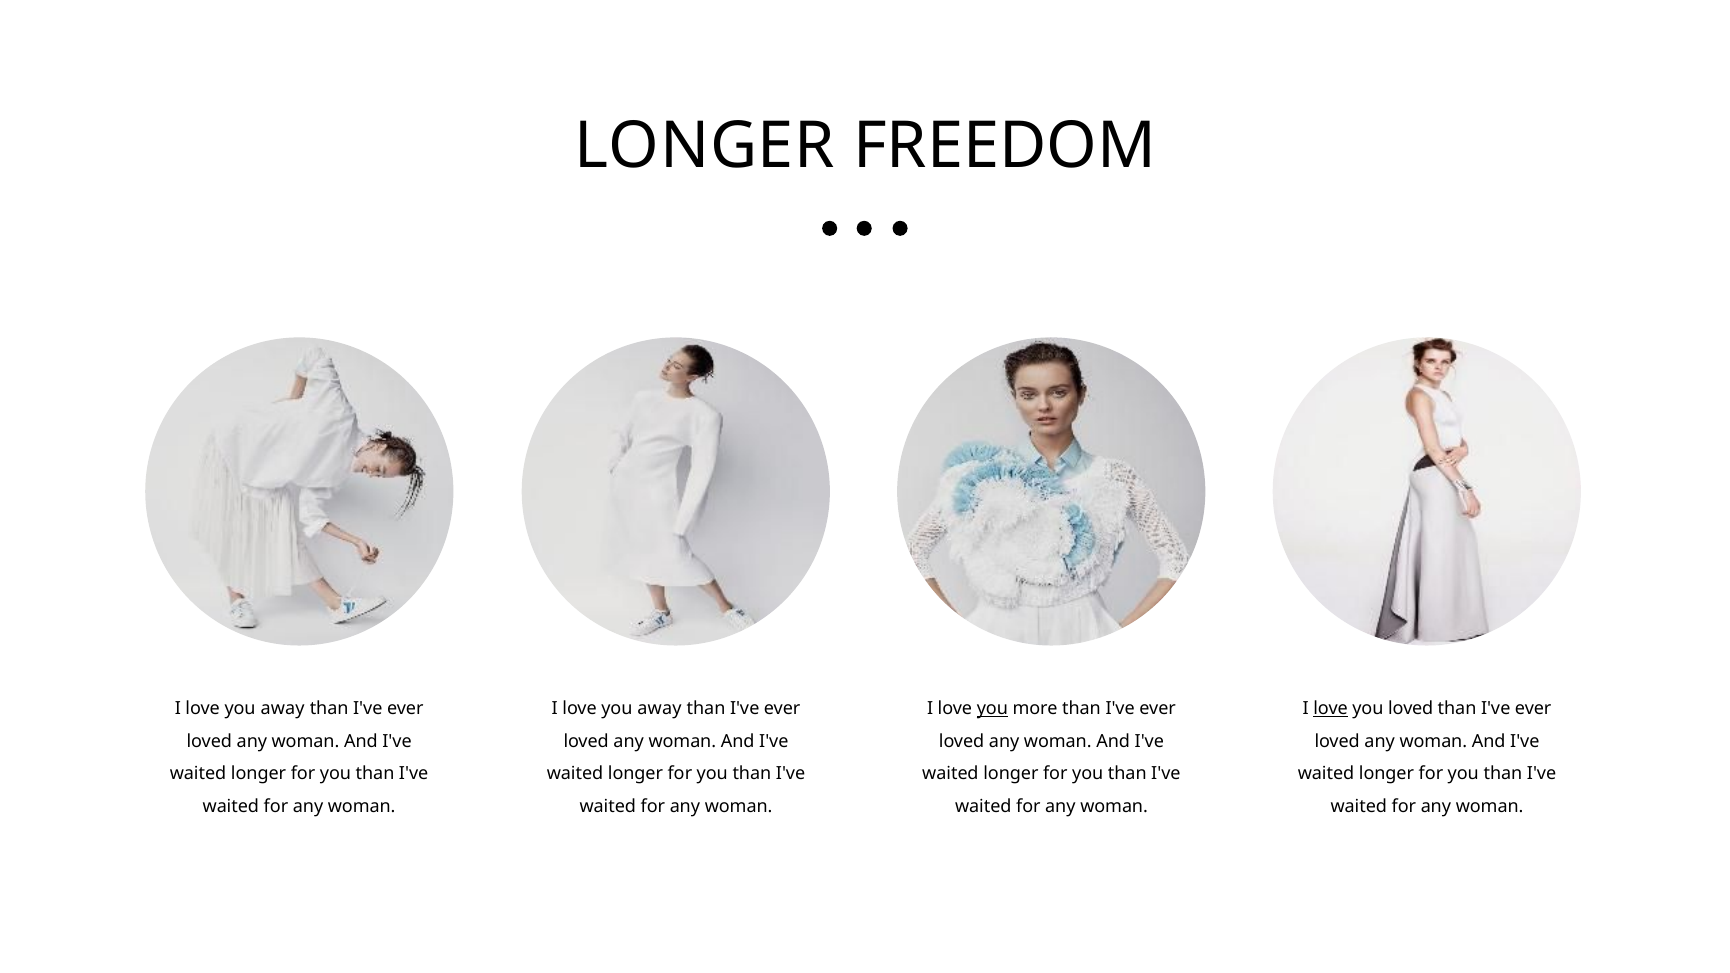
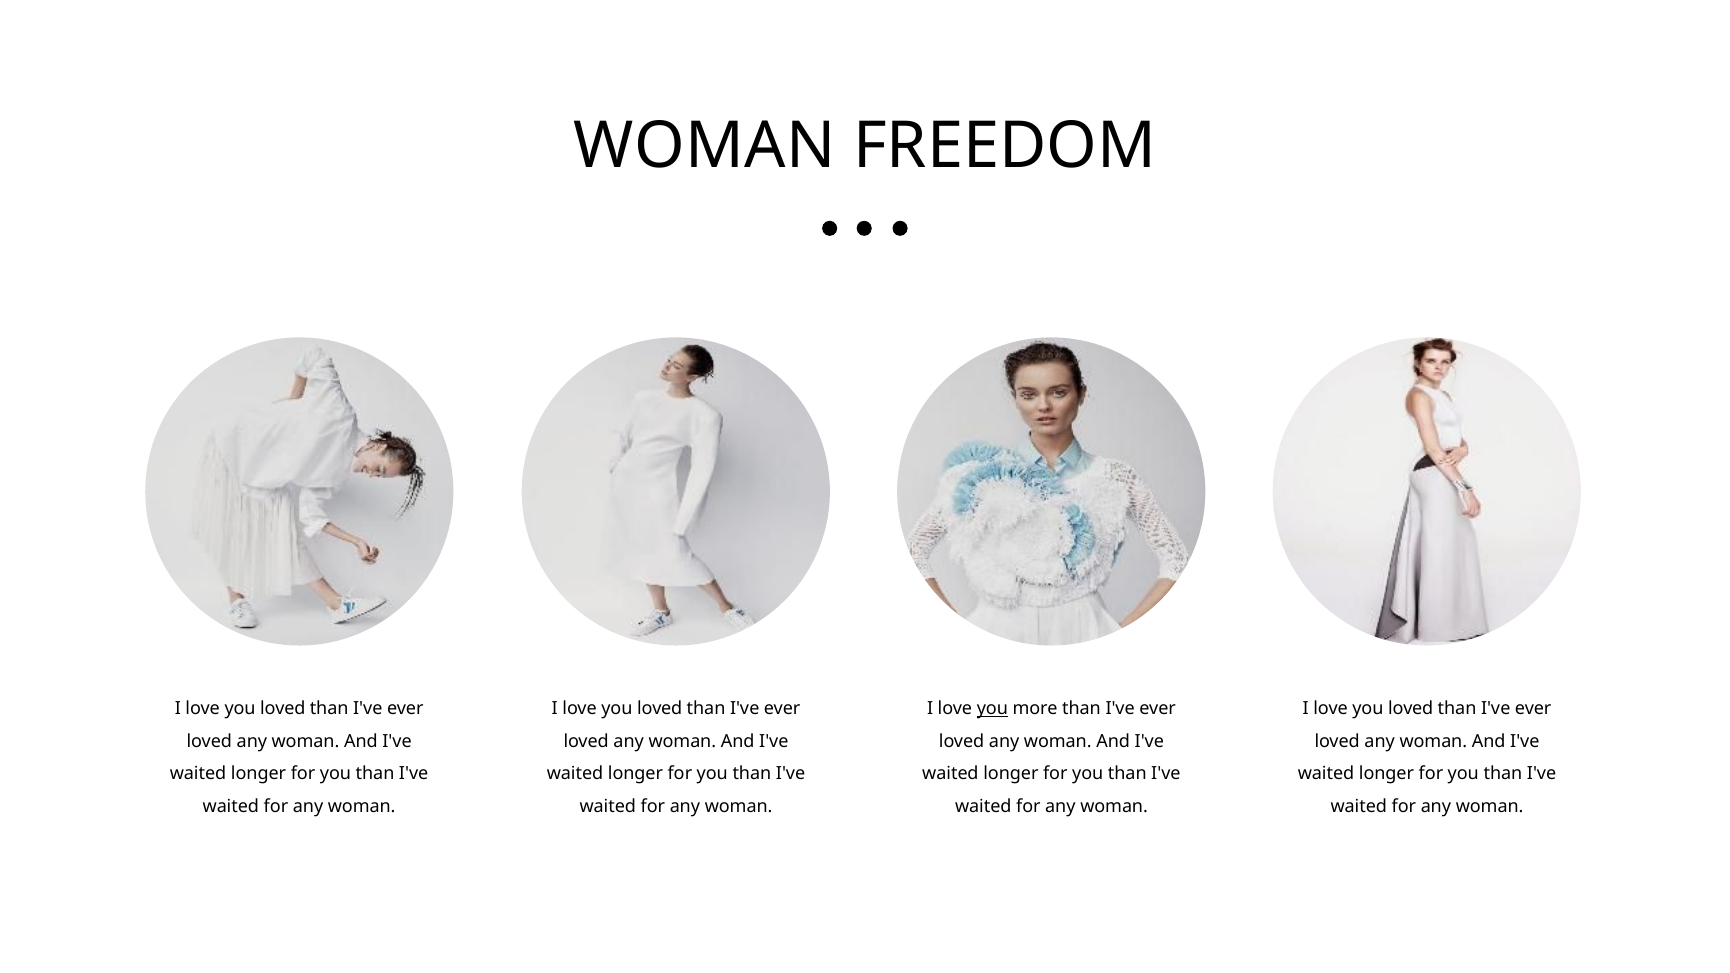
LONGER: LONGER -> WOMAN (705, 146)
away: away -> loved (283, 709)
away: away -> loved (660, 709)
love underline: present -> none (1331, 709)
